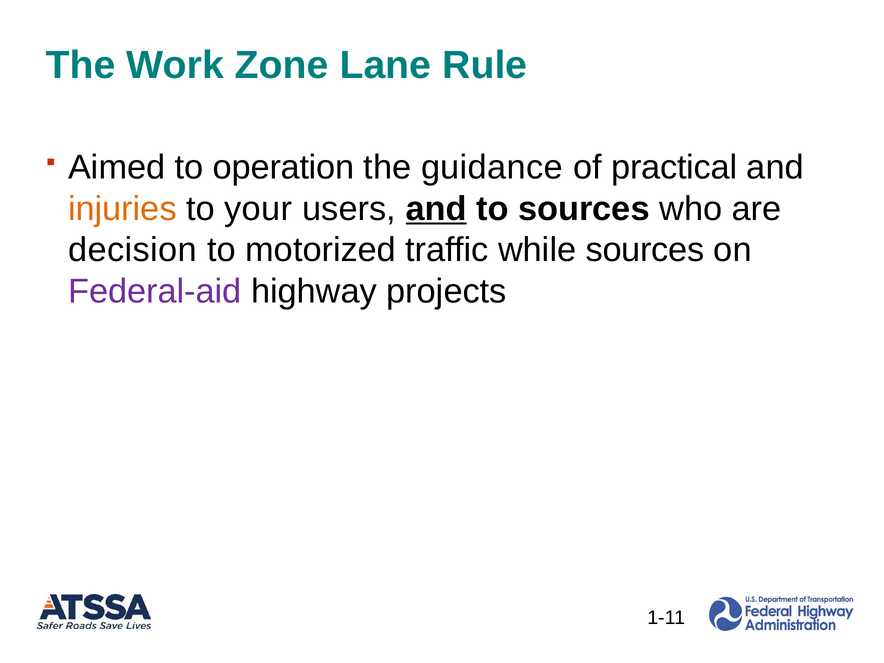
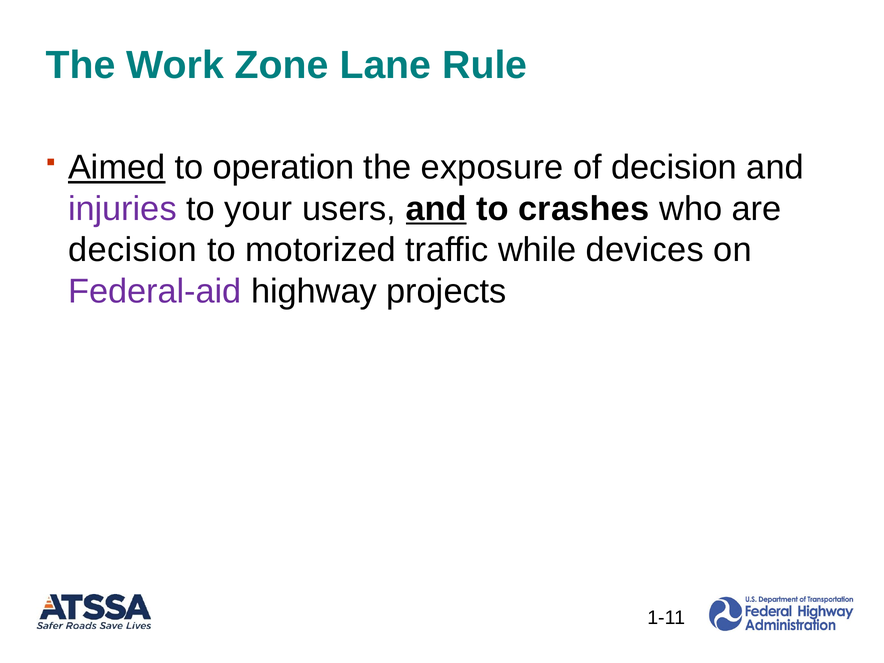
Aimed underline: none -> present (117, 167)
guidance: guidance -> exposure (492, 167)
of practical: practical -> decision (674, 167)
injuries colour: orange -> purple (122, 209)
to sources: sources -> crashes (584, 209)
while sources: sources -> devices (645, 250)
